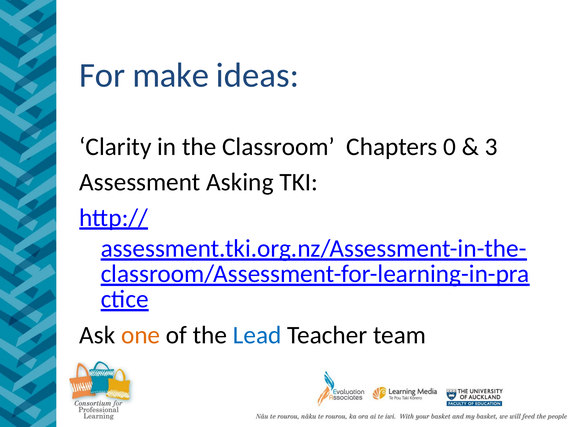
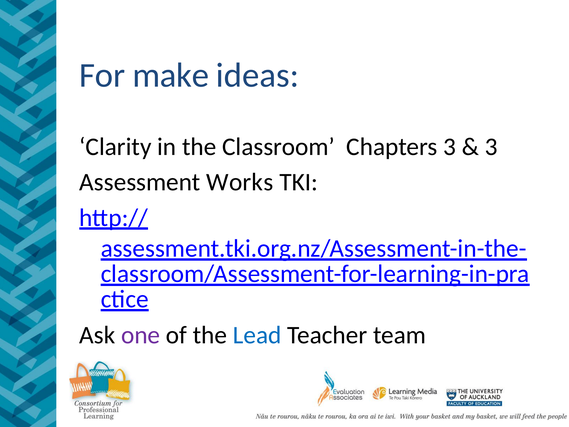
Chapters 0: 0 -> 3 (450, 147)
Asking: Asking -> Works (240, 182)
one colour: orange -> purple (141, 335)
